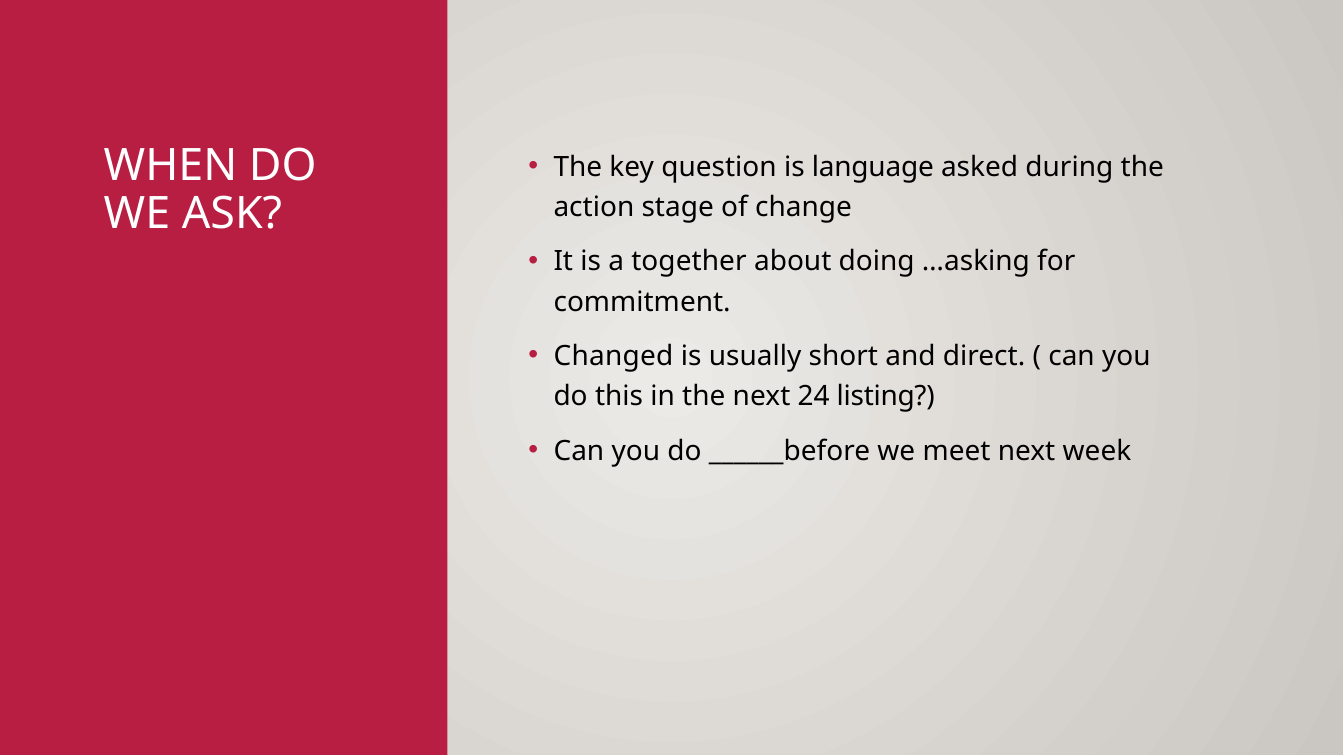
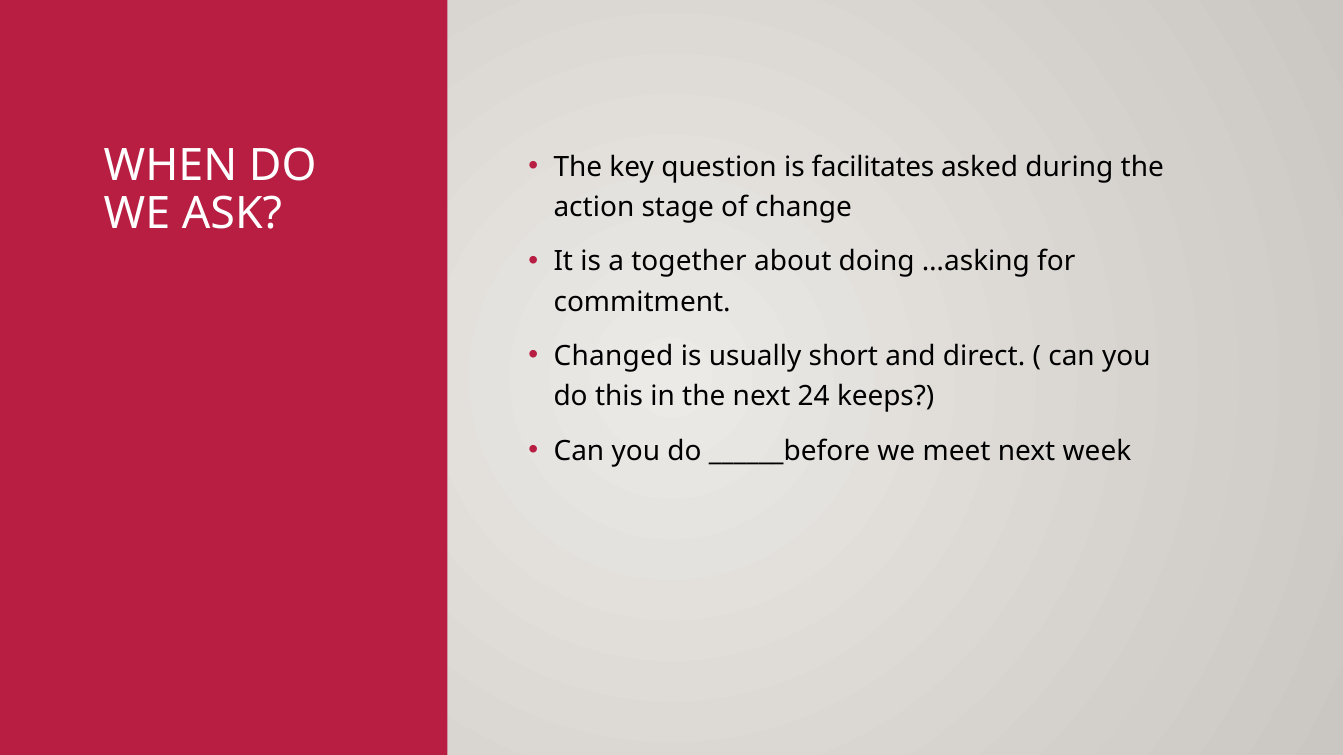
language: language -> facilitates (873, 167)
listing: listing -> keeps (886, 397)
